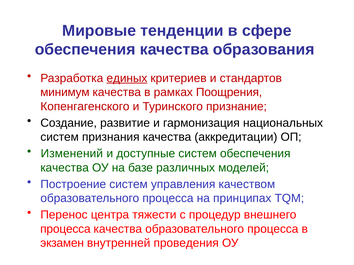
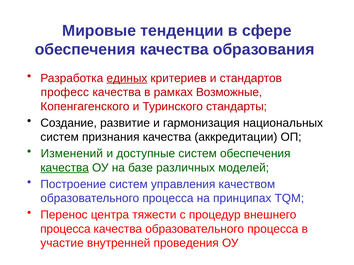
минимум: минимум -> професс (65, 92)
Поощрения: Поощрения -> Возможные (229, 92)
признание: признание -> стандарты (237, 107)
качества underline: none -> present (65, 168)
экзамен: экзамен -> участие (62, 243)
